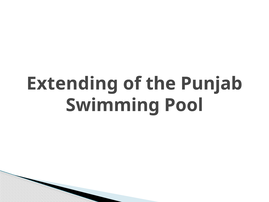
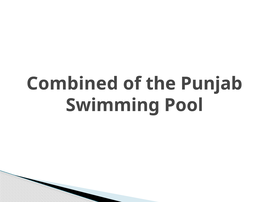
Extending: Extending -> Combined (72, 84)
